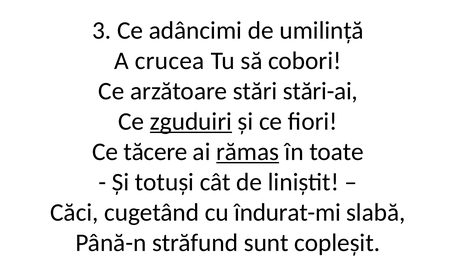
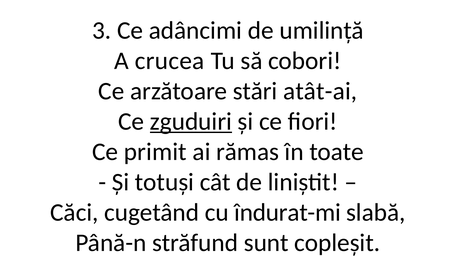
stări-ai: stări-ai -> atât-ai (320, 91)
tăcere: tăcere -> primit (155, 152)
rămas underline: present -> none (248, 152)
